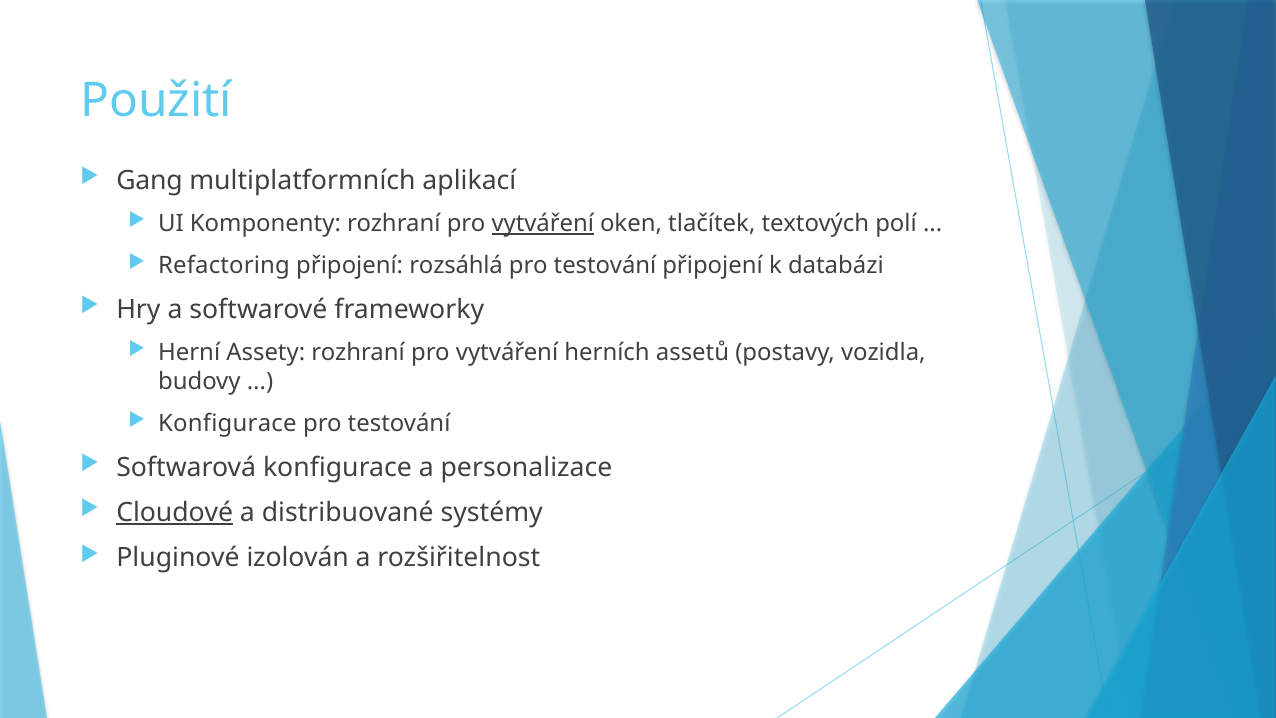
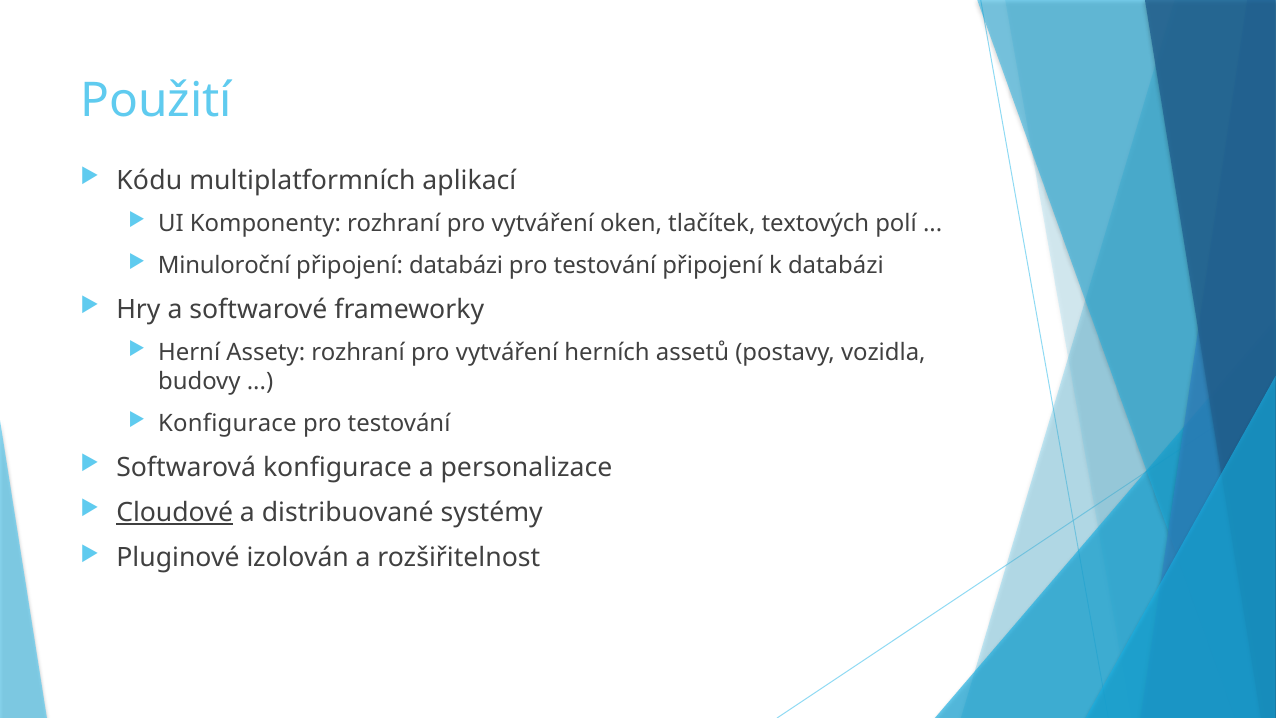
Gang: Gang -> Kódu (149, 180)
vytváření underline: present -> none (543, 224)
Refactoring: Refactoring -> Minuloroční (224, 266)
připojení rozsáhlá: rozsáhlá -> databázi (456, 266)
